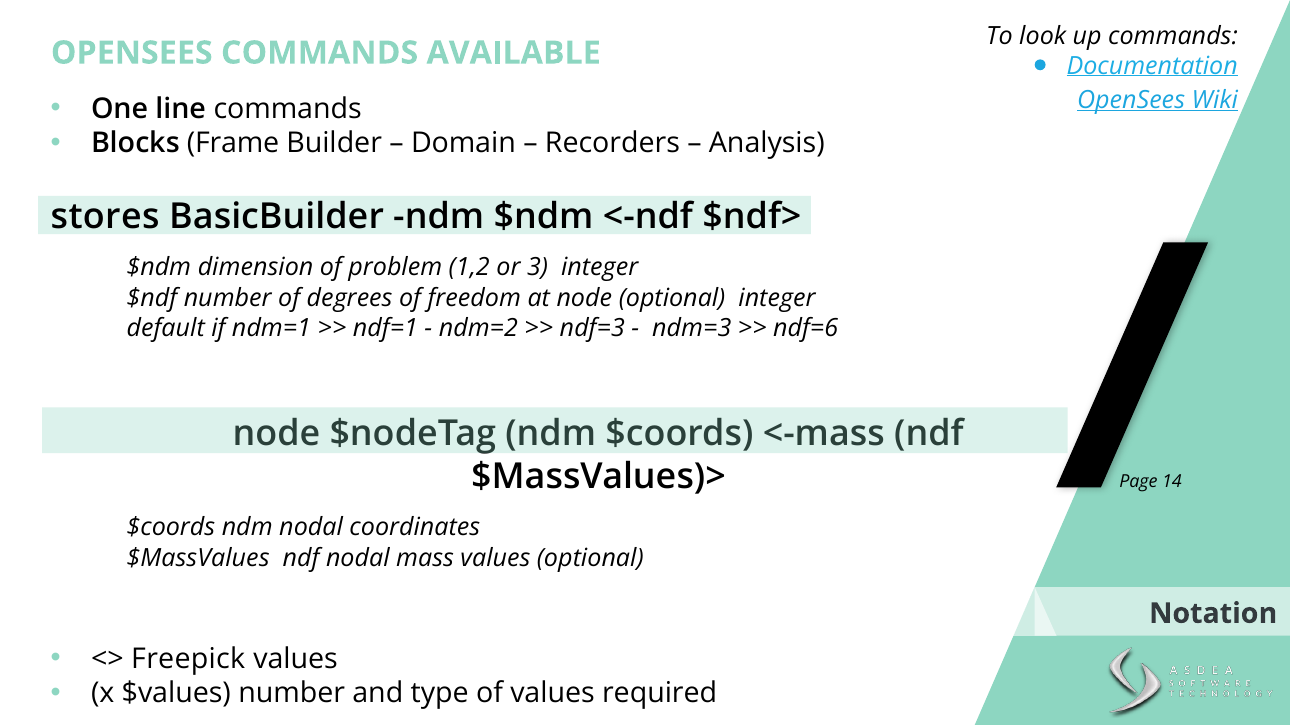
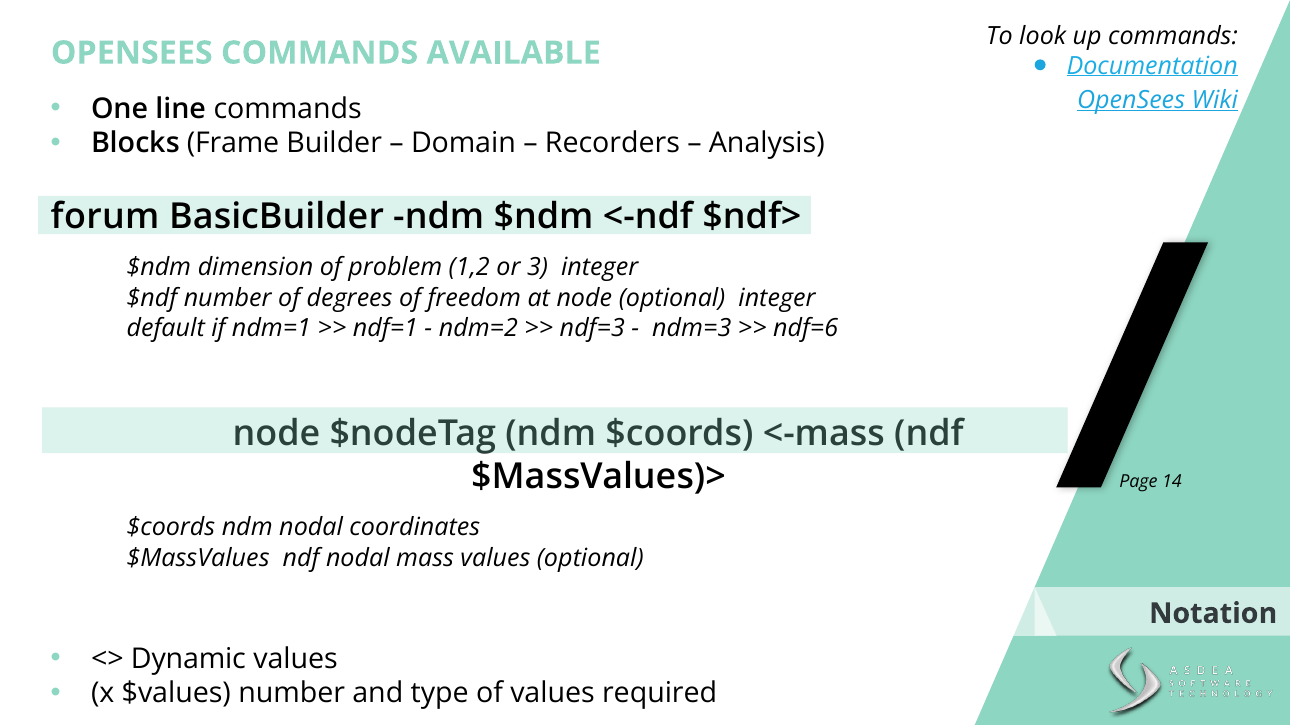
stores: stores -> forum (105, 217)
Freepick: Freepick -> Dynamic (188, 660)
